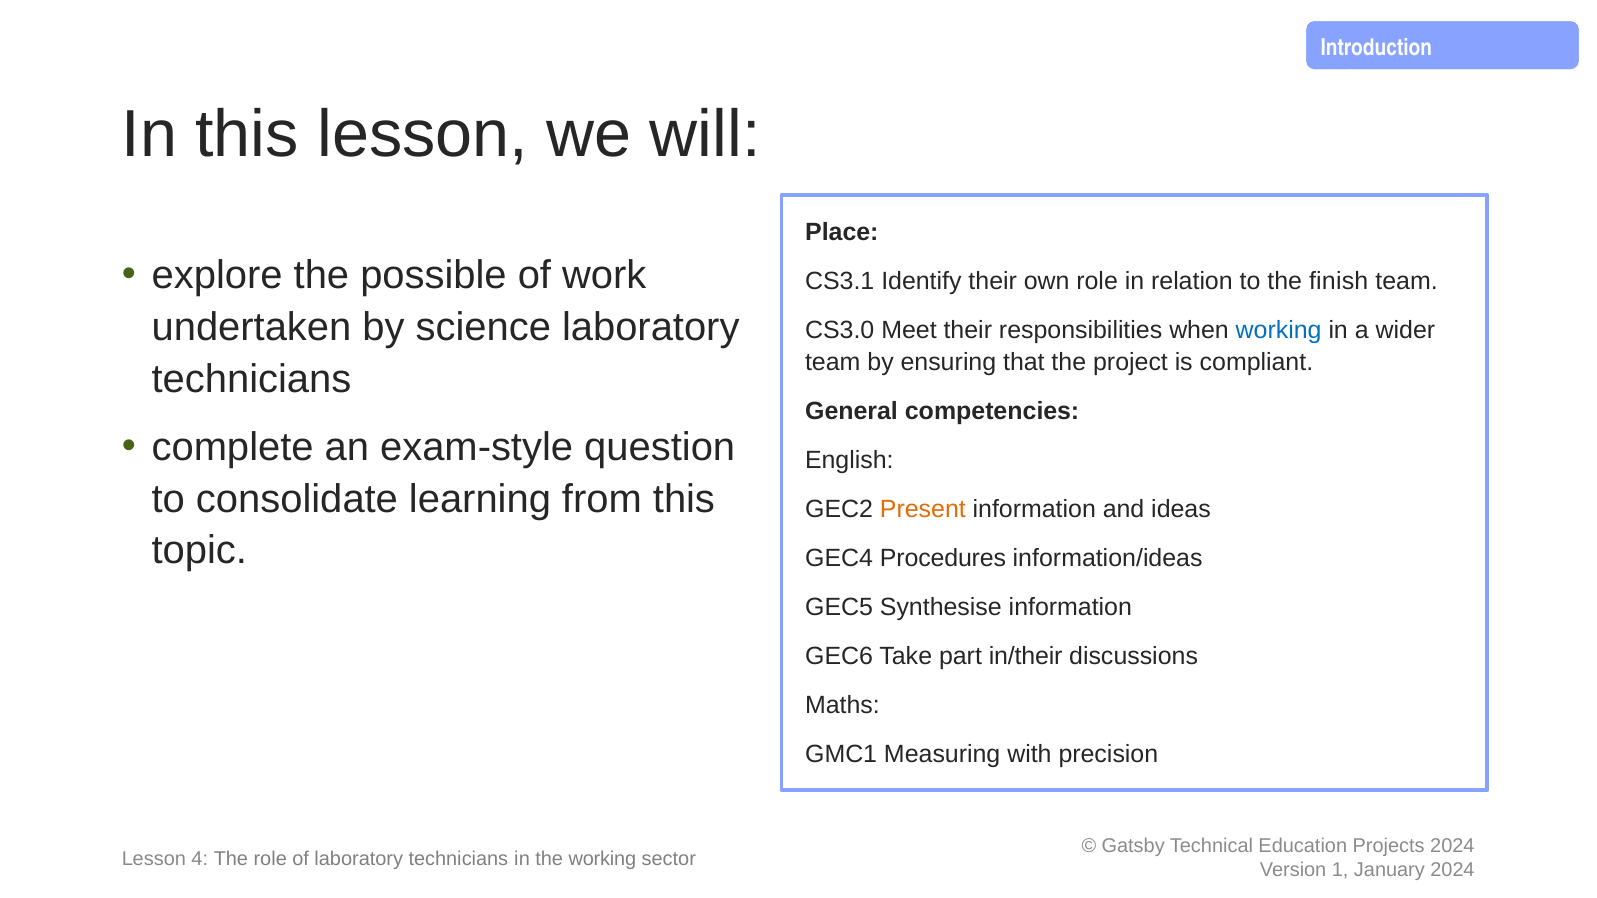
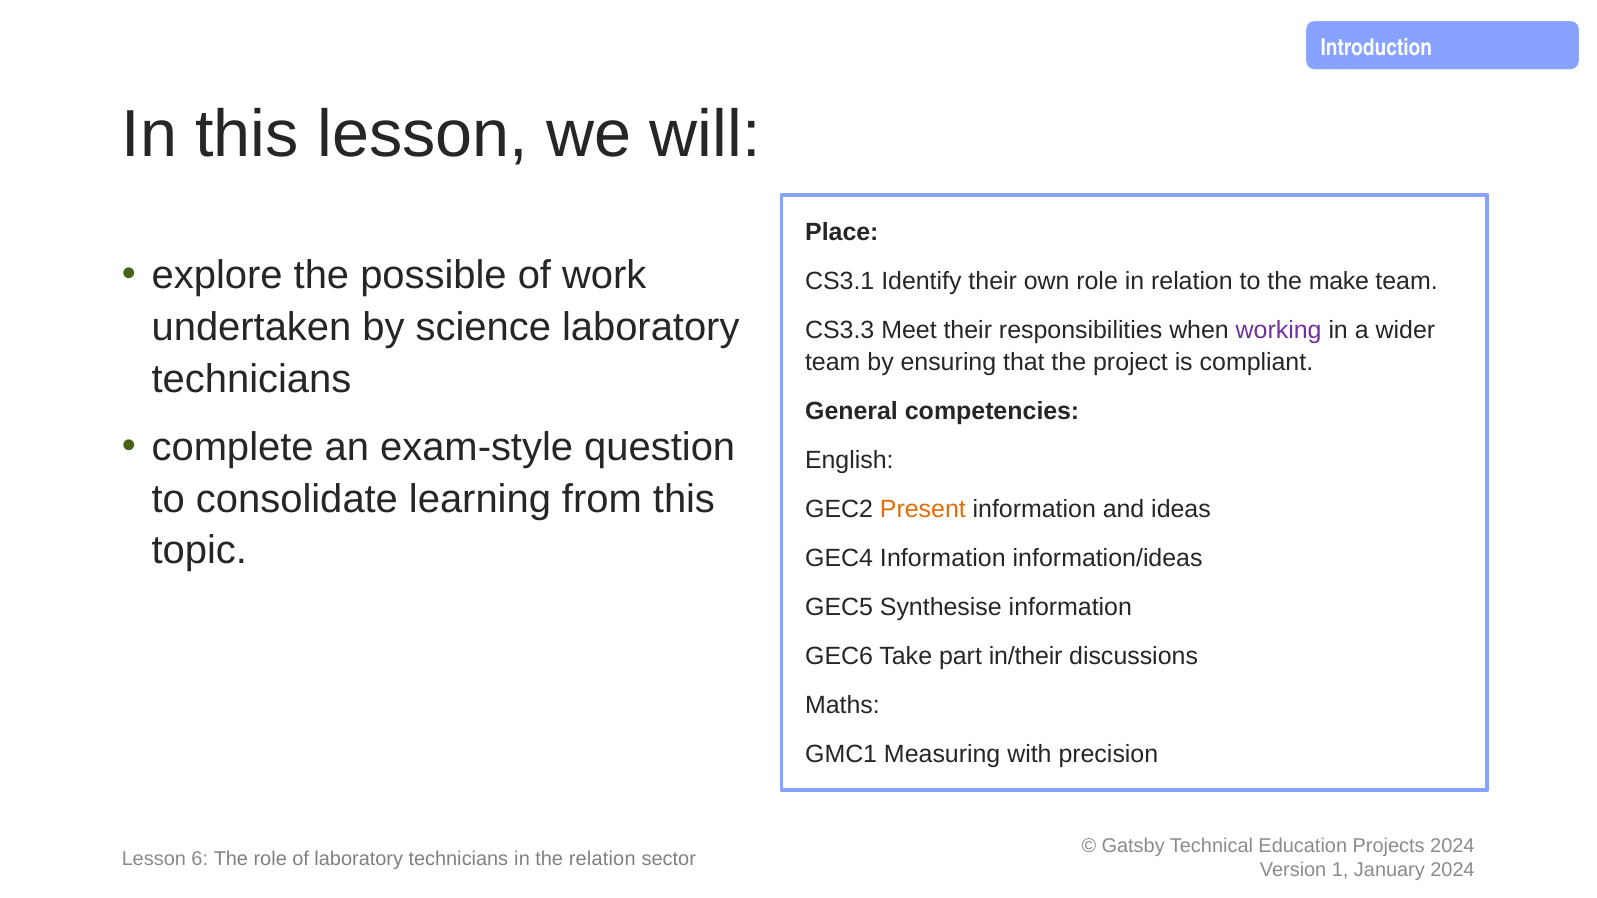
finish: finish -> make (1339, 282)
CS3.0: CS3.0 -> CS3.3 (840, 331)
working colour: blue -> purple (1279, 331)
GEC4 Procedures: Procedures -> Information (943, 559)
4: 4 -> 6 (200, 859)
the working: working -> relation (602, 859)
